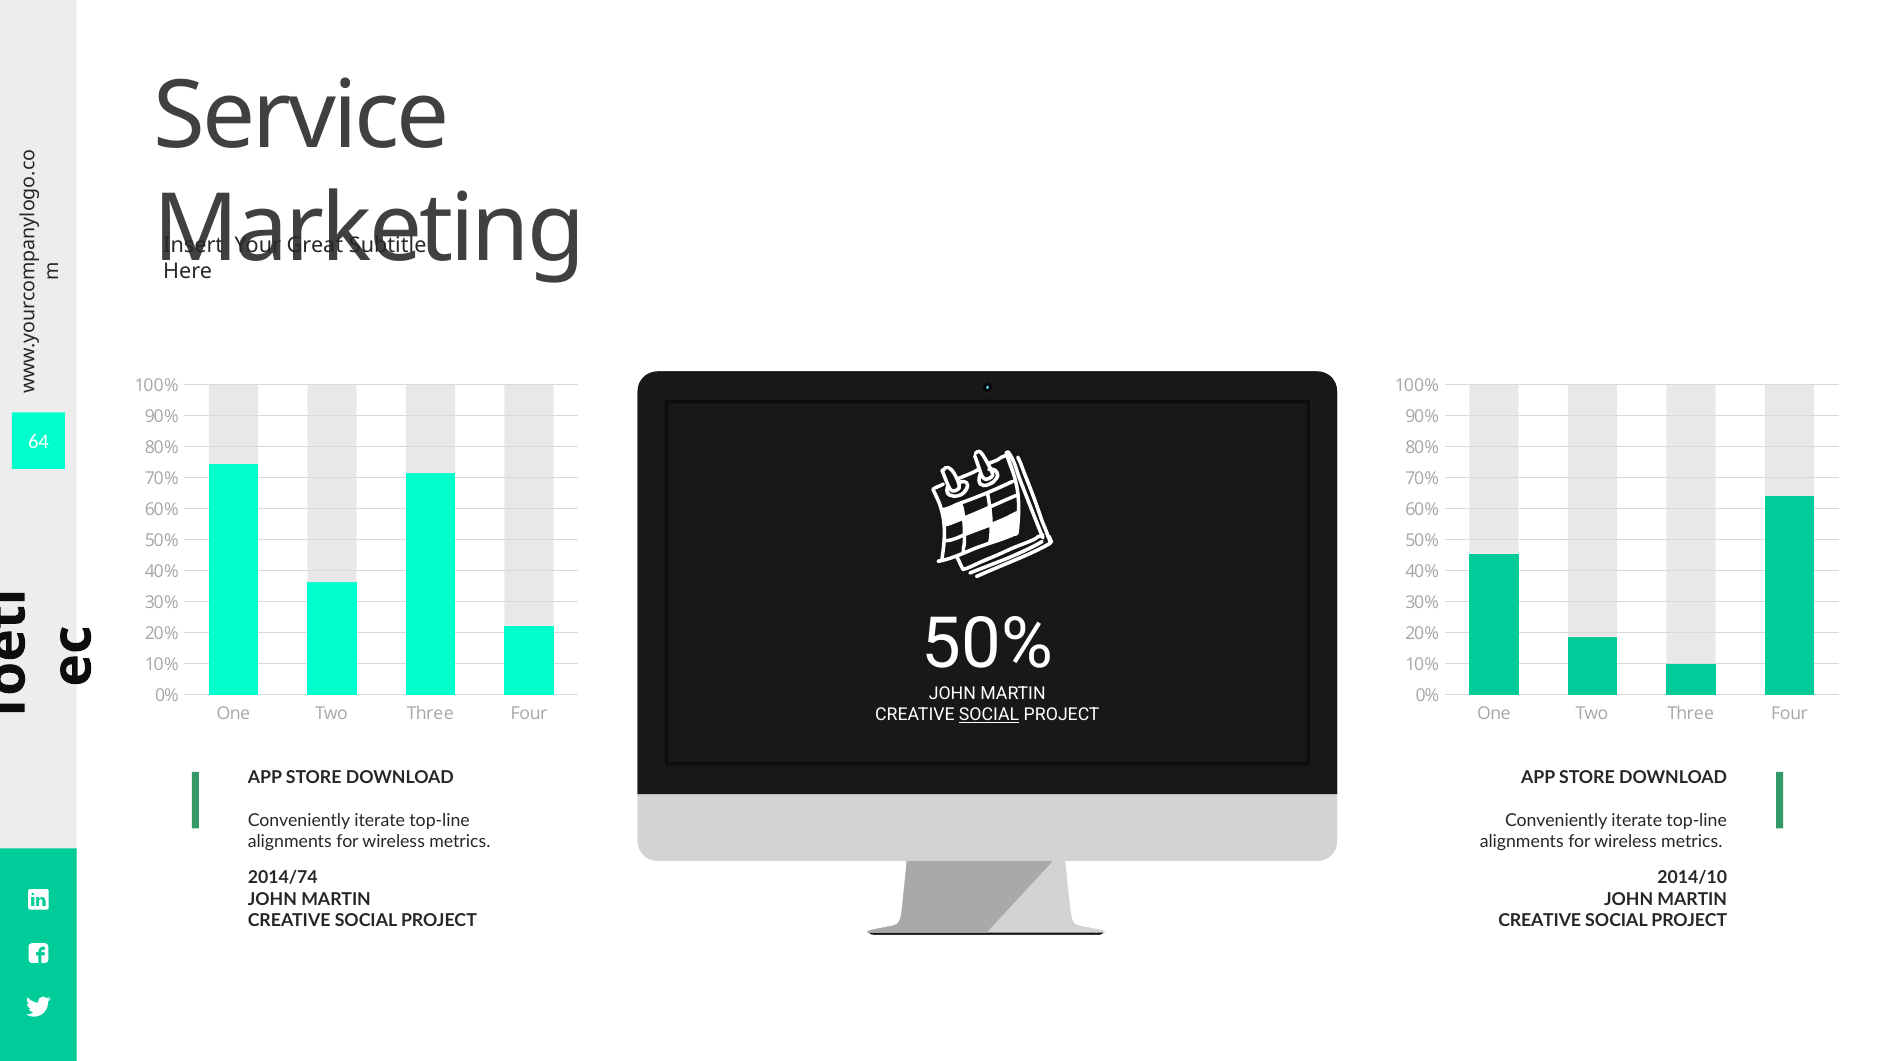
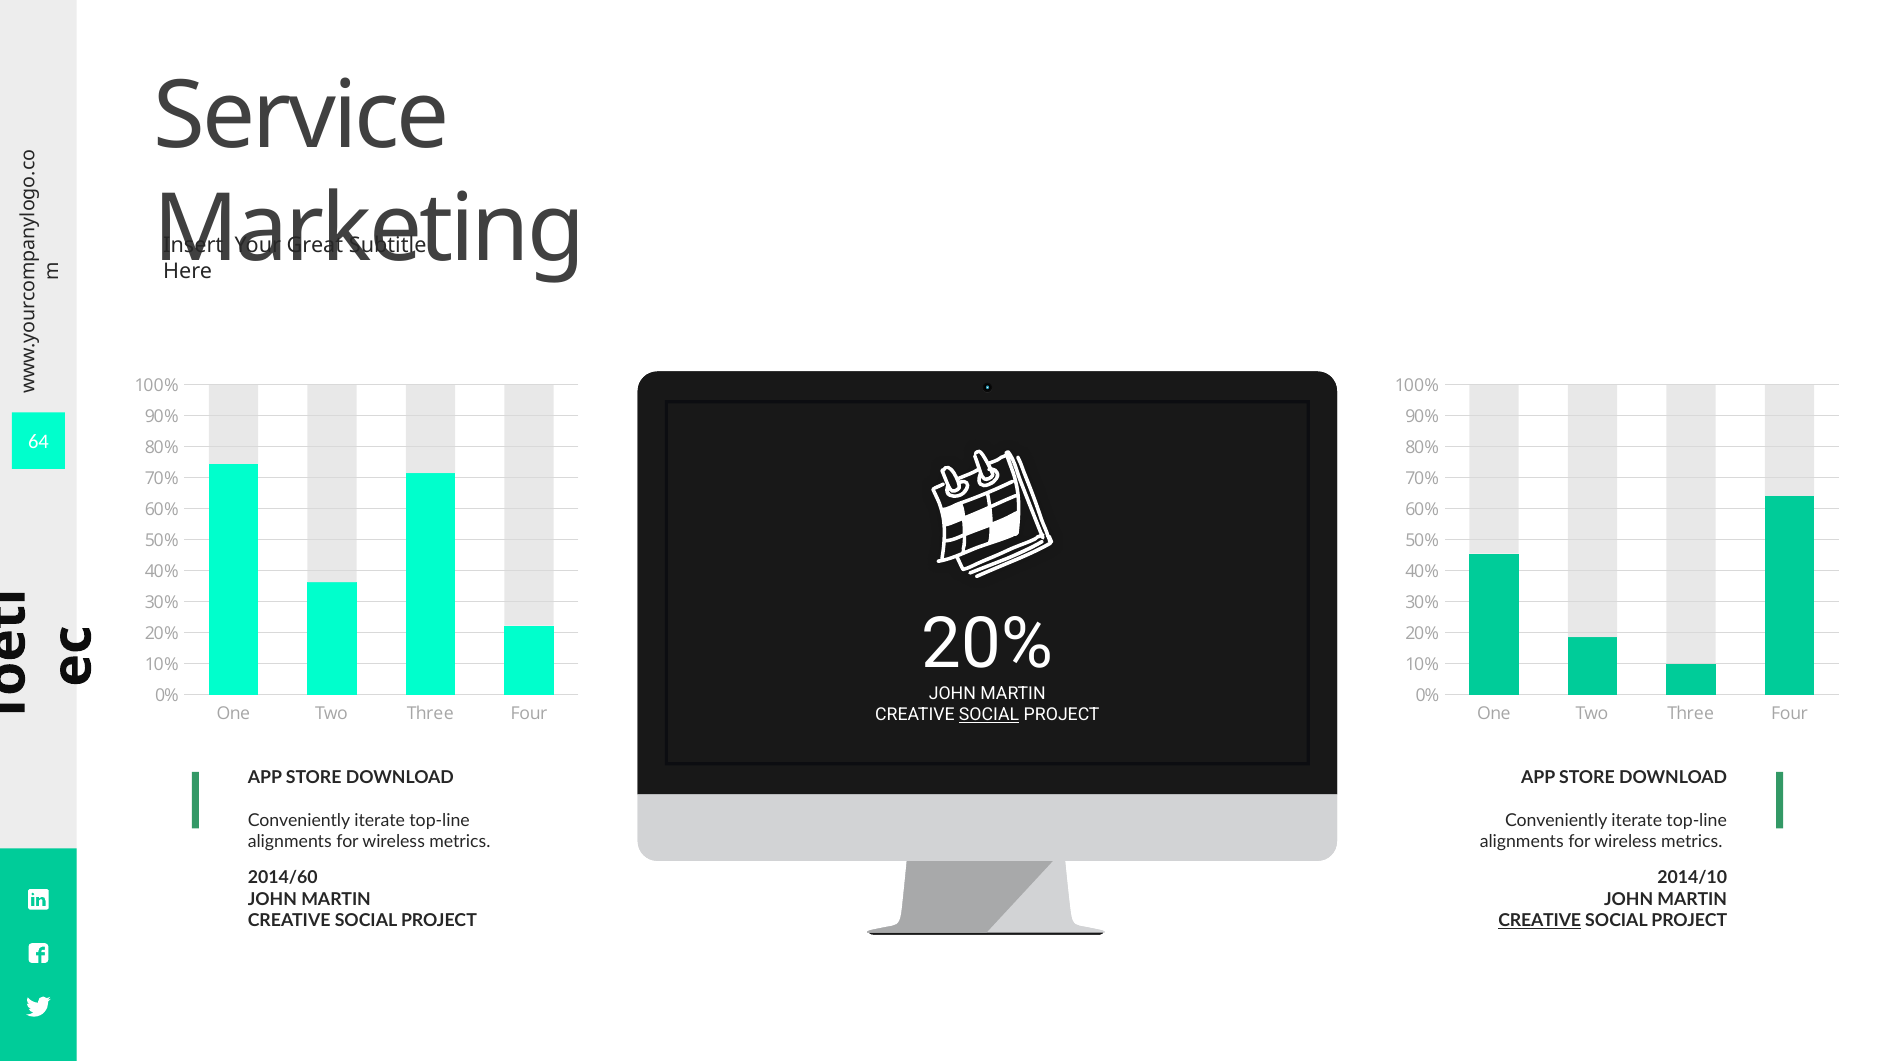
50%: 50% -> 20% (987, 644)
2014/74: 2014/74 -> 2014/60 (283, 878)
CREATIVE underline: none -> present (1540, 920)
